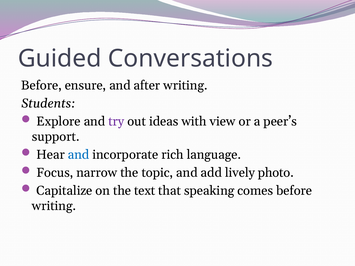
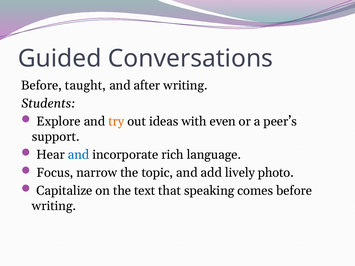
ensure: ensure -> taught (85, 85)
try colour: purple -> orange (116, 121)
view: view -> even (223, 121)
